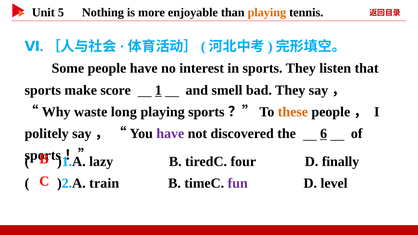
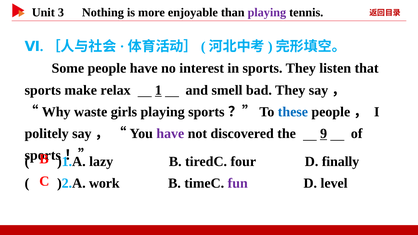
5: 5 -> 3 (61, 12)
playing colour: orange -> purple (267, 12)
score: score -> relax (116, 90)
long: long -> girls (124, 112)
these colour: orange -> blue (293, 112)
6: 6 -> 9 (324, 134)
train: train -> work (104, 183)
